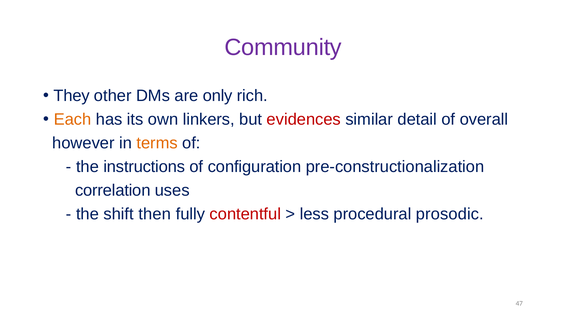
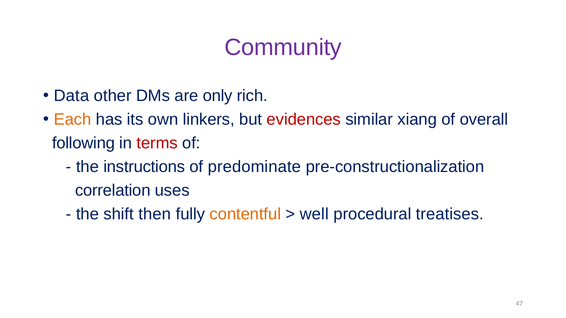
They: They -> Data (72, 96)
detail: detail -> xiang (417, 119)
however: however -> following (84, 143)
terms colour: orange -> red (157, 143)
configuration: configuration -> predominate (254, 167)
contentful colour: red -> orange (245, 214)
less: less -> well (314, 214)
prosodic: prosodic -> treatises (450, 214)
